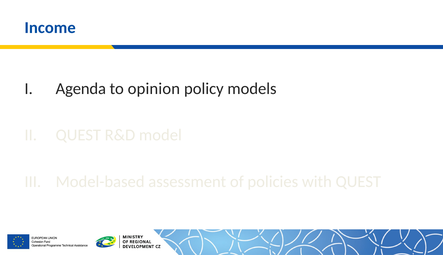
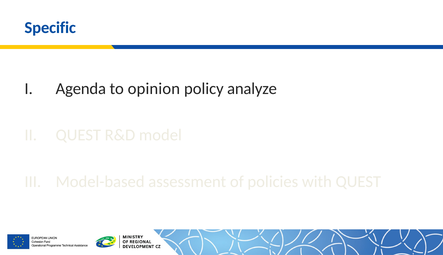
Income: Income -> Specific (50, 28)
models: models -> analyze (252, 89)
